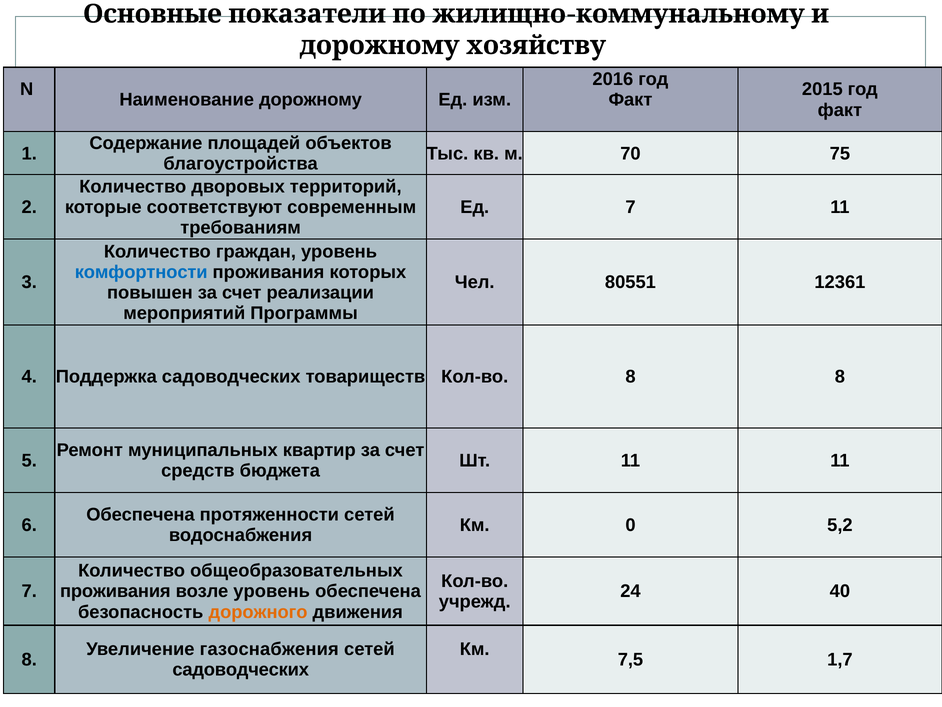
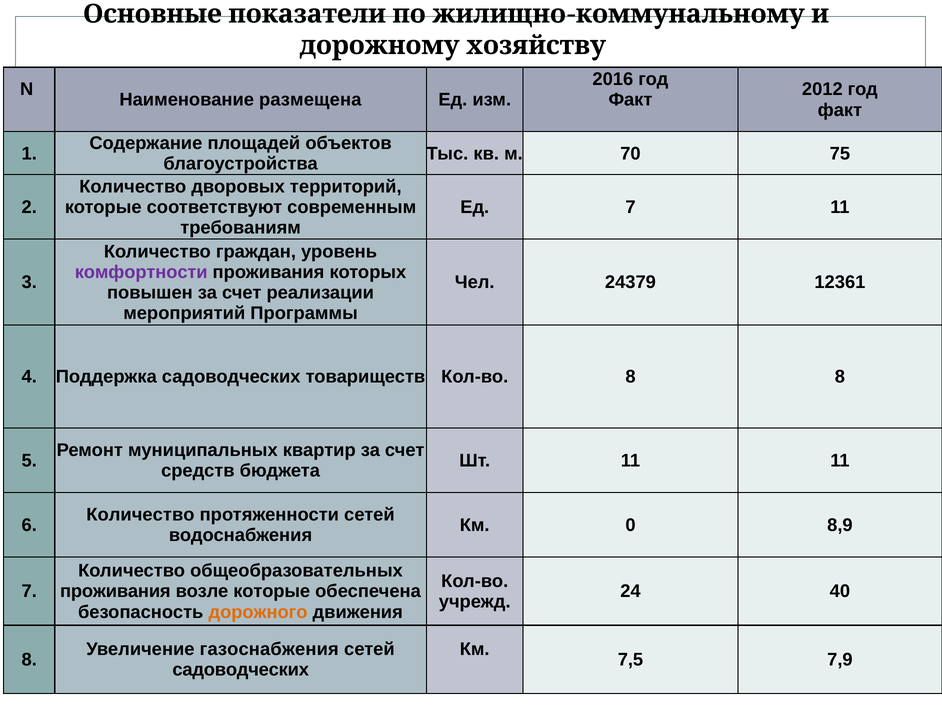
2015: 2015 -> 2012 (822, 89)
Наименование дорожному: дорожному -> размещена (310, 100)
комфортности colour: blue -> purple (141, 272)
80551: 80551 -> 24379 (630, 282)
Обеспечена: Обеспечена -> Количество (140, 514)
5,2: 5,2 -> 8,9 (840, 525)
возле уровень: уровень -> которые (272, 591)
1,7: 1,7 -> 7,9 (840, 659)
